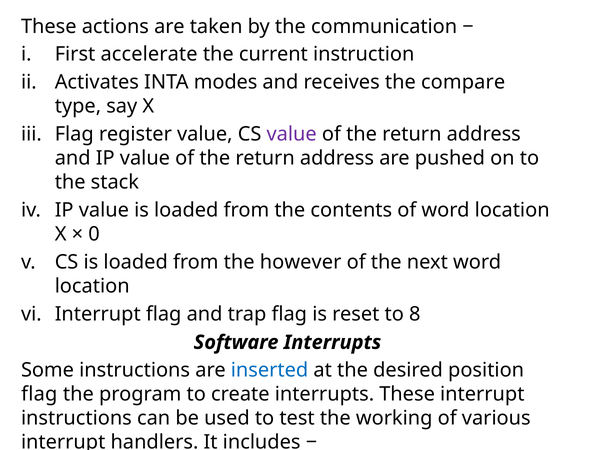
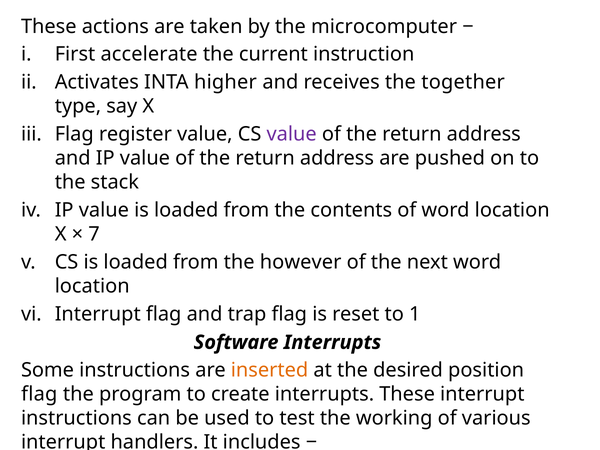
communication: communication -> microcomputer (384, 26)
modes: modes -> higher (225, 82)
compare: compare -> together (463, 82)
0: 0 -> 7 (94, 234)
8: 8 -> 1 (415, 314)
inserted colour: blue -> orange (270, 370)
